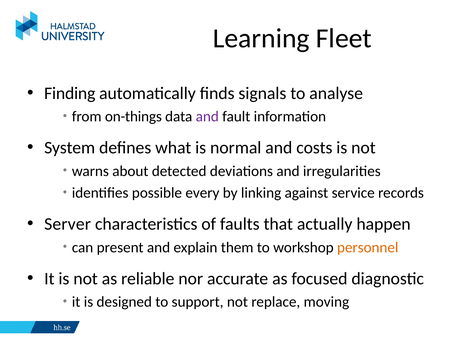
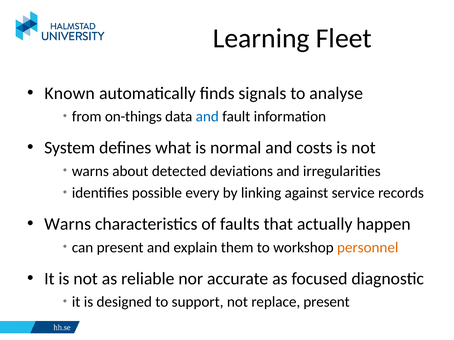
Finding: Finding -> Known (70, 94)
and colour: purple -> blue (207, 117)
Server: Server -> Warns (68, 224)
replace moving: moving -> present (327, 302)
